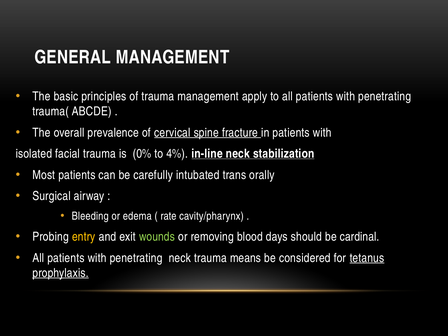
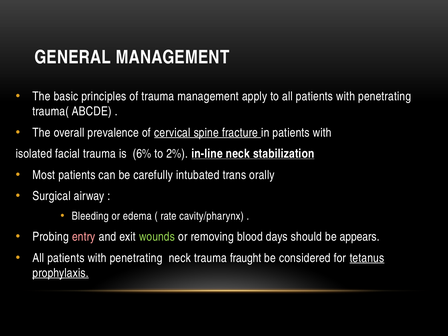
0%: 0% -> 6% (142, 154)
4%: 4% -> 2% (177, 154)
entry colour: yellow -> pink (84, 237)
cardinal: cardinal -> appears (360, 237)
means: means -> fraught (246, 258)
